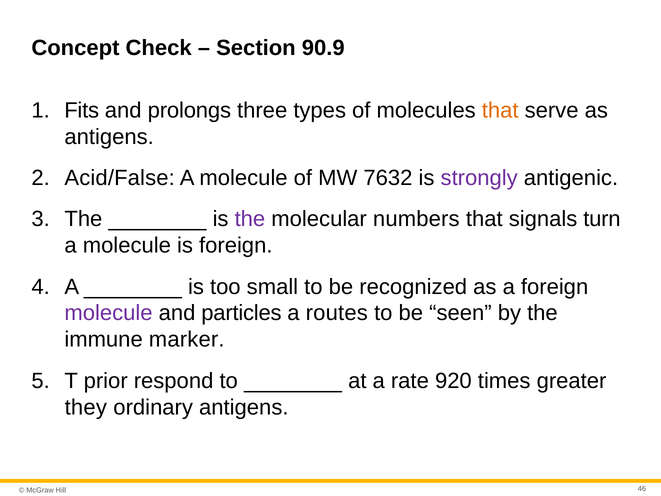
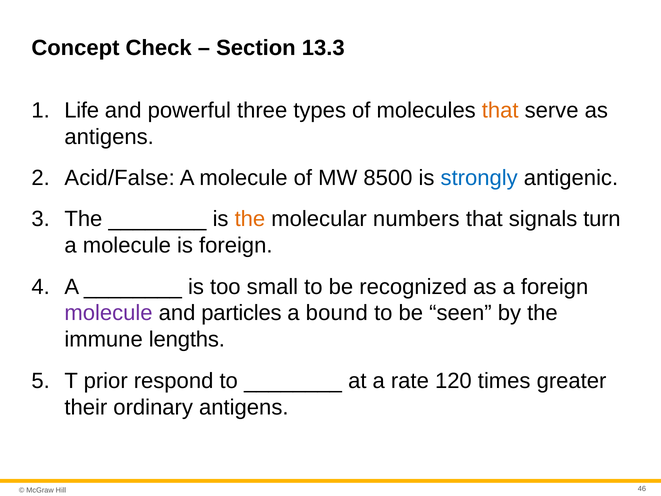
90.9: 90.9 -> 13.3 (323, 48)
Fits: Fits -> Life (82, 110)
prolongs: prolongs -> powerful (189, 110)
7632: 7632 -> 8500 (388, 178)
strongly colour: purple -> blue (479, 178)
the colour: purple -> orange (250, 219)
routes: routes -> bound (337, 313)
marker: marker -> lengths (187, 339)
920: 920 -> 120 (453, 381)
they: they -> their (86, 407)
